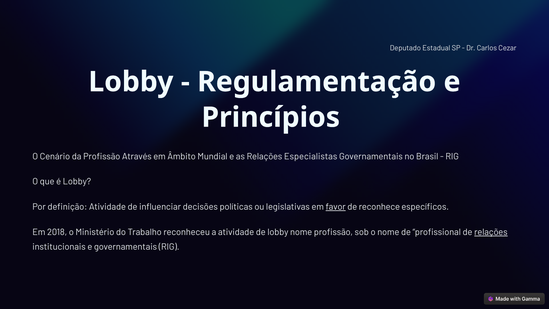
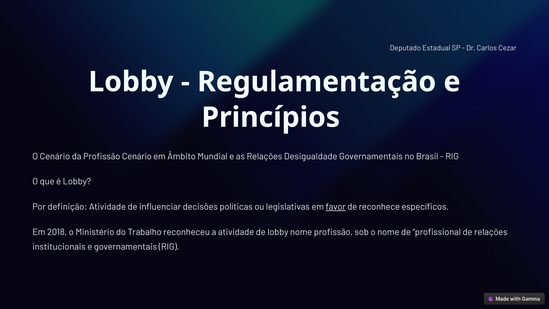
Profissão Através: Através -> Cenário (137, 156)
Especialistas: Especialistas -> Desigualdade (311, 156)
relações underline: present -> none (491, 232)
